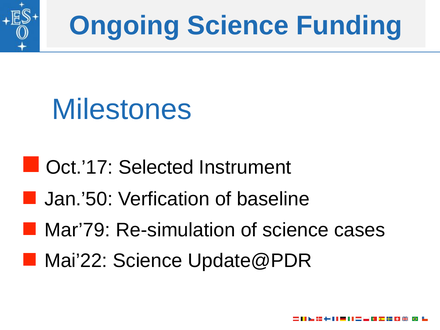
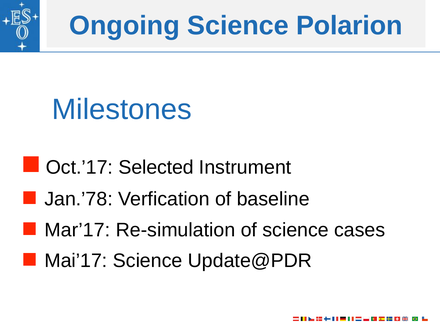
Funding: Funding -> Polarion (349, 26)
Jan.’50: Jan.’50 -> Jan.’78 (79, 199)
Mar’79: Mar’79 -> Mar’17 (77, 230)
Mai’22: Mai’22 -> Mai’17 (76, 261)
